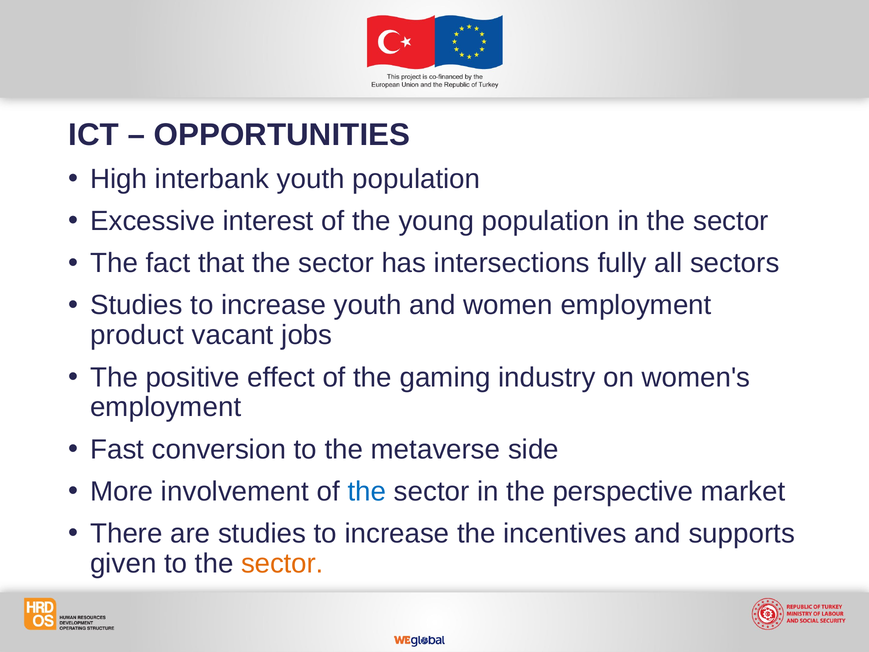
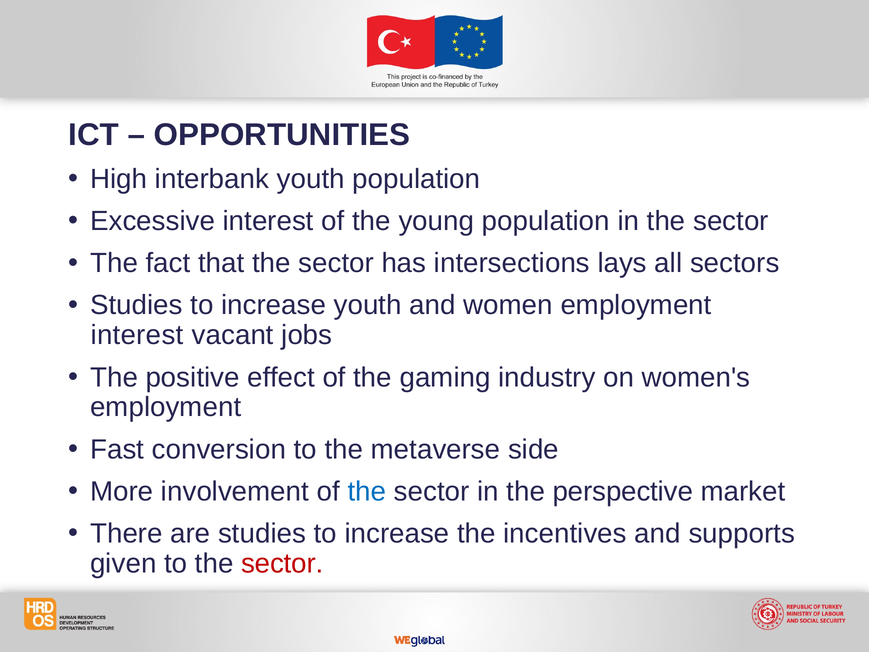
fully: fully -> lays (622, 263)
product: product -> interest (137, 335)
sector colour: orange -> red (282, 563)
